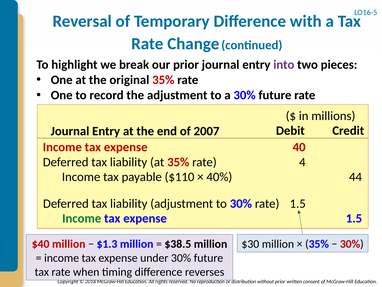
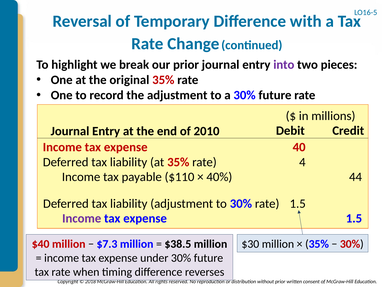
2007: 2007 -> 2010 (207, 131)
Income colour: green -> purple (82, 218)
$1.3: $1.3 -> $7.3 (107, 244)
